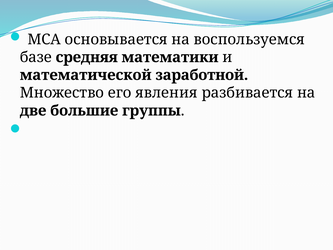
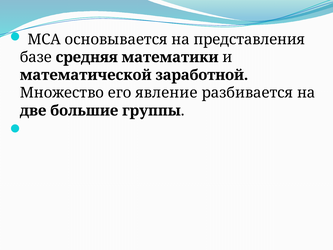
воспользуемся: воспользуемся -> представления (249, 39)
явления: явления -> явление (166, 93)
